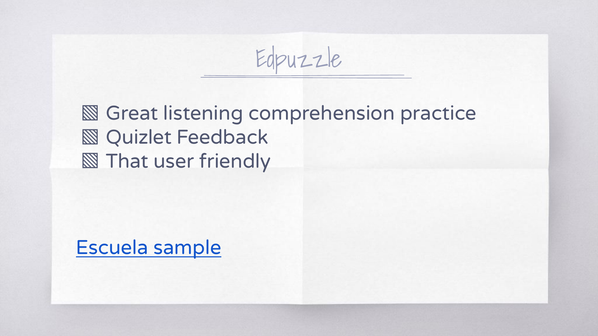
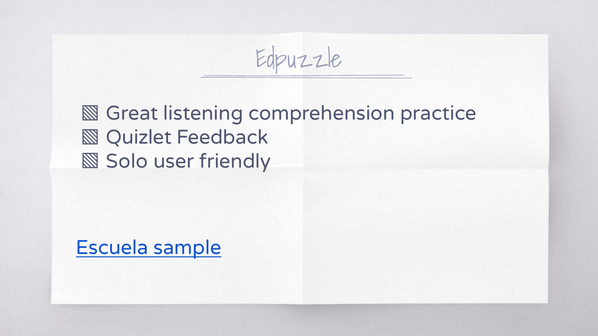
That: That -> Solo (127, 161)
